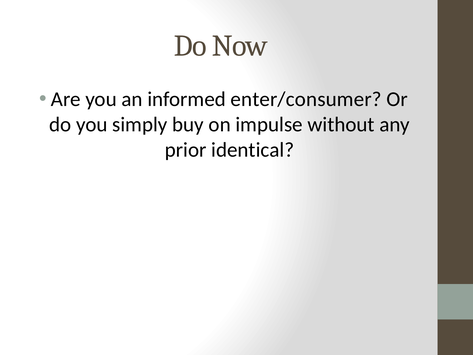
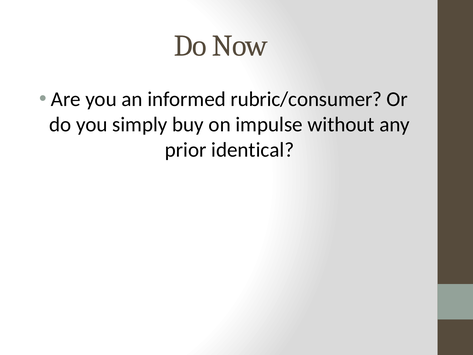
enter/consumer: enter/consumer -> rubric/consumer (306, 99)
